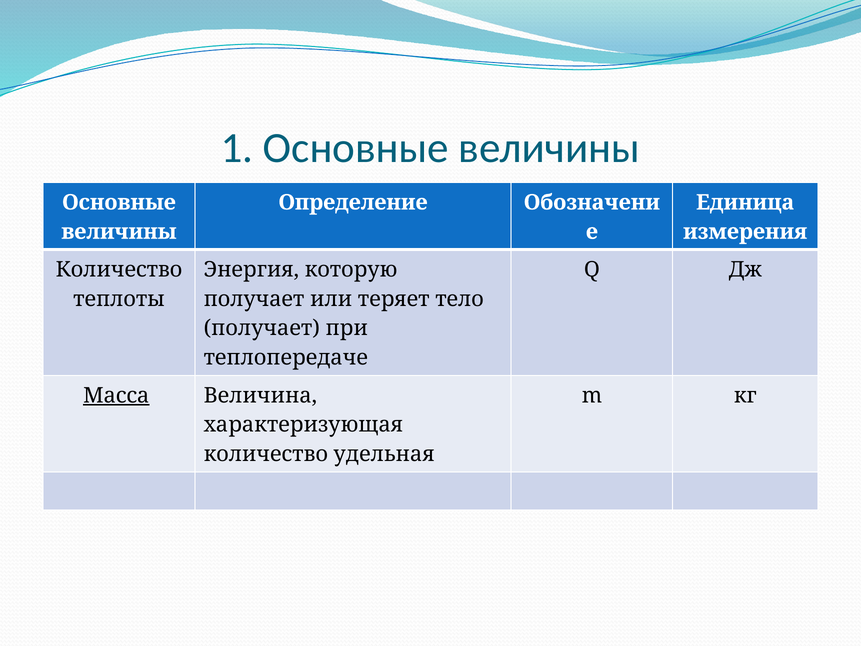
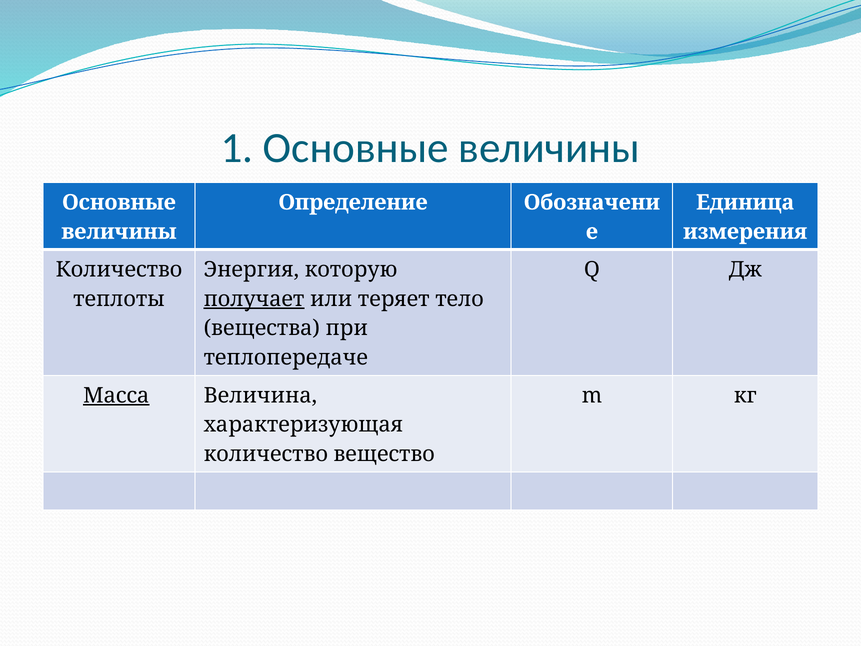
получает underline: none -> present (254, 299)
получает: получает -> вещества (262, 328)
удельная: удельная -> вещество (384, 454)
